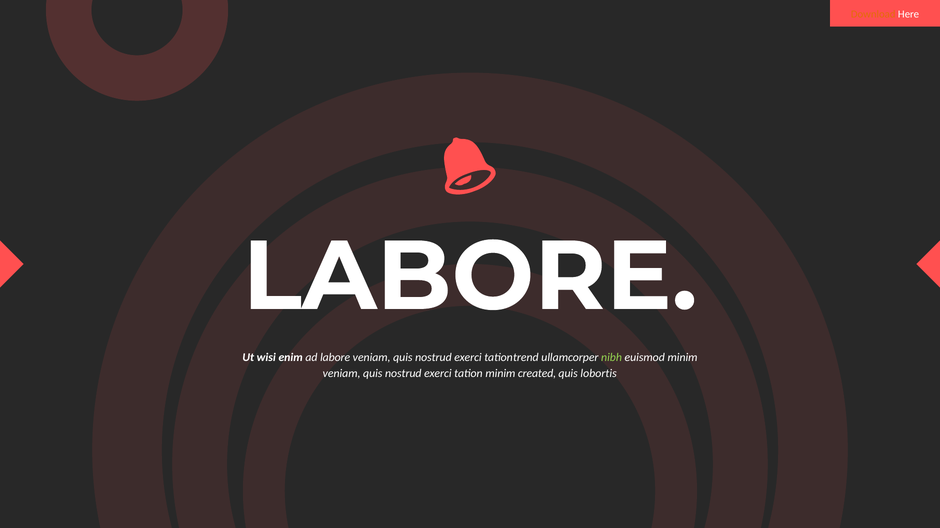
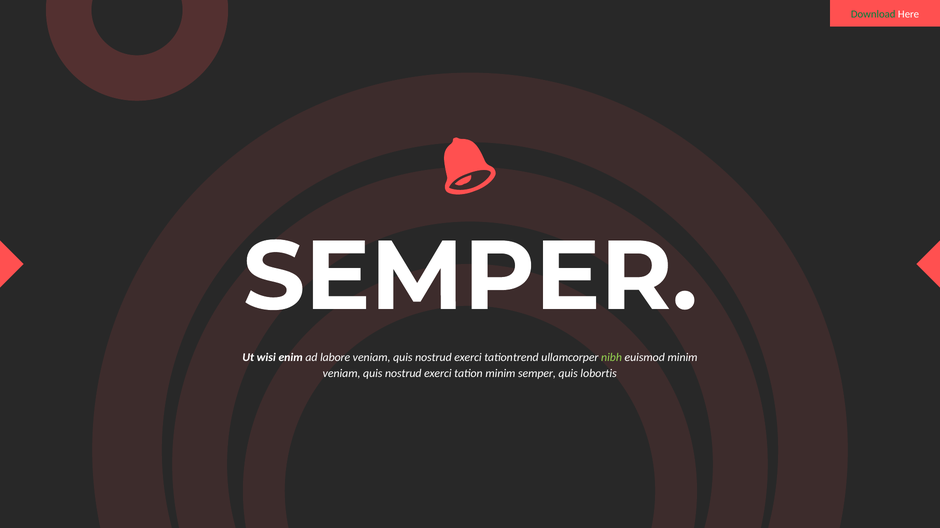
Download colour: orange -> green (873, 14)
LABORE: LABORE -> SEMPER (470, 277)
minim created: created -> semper (537, 374)
